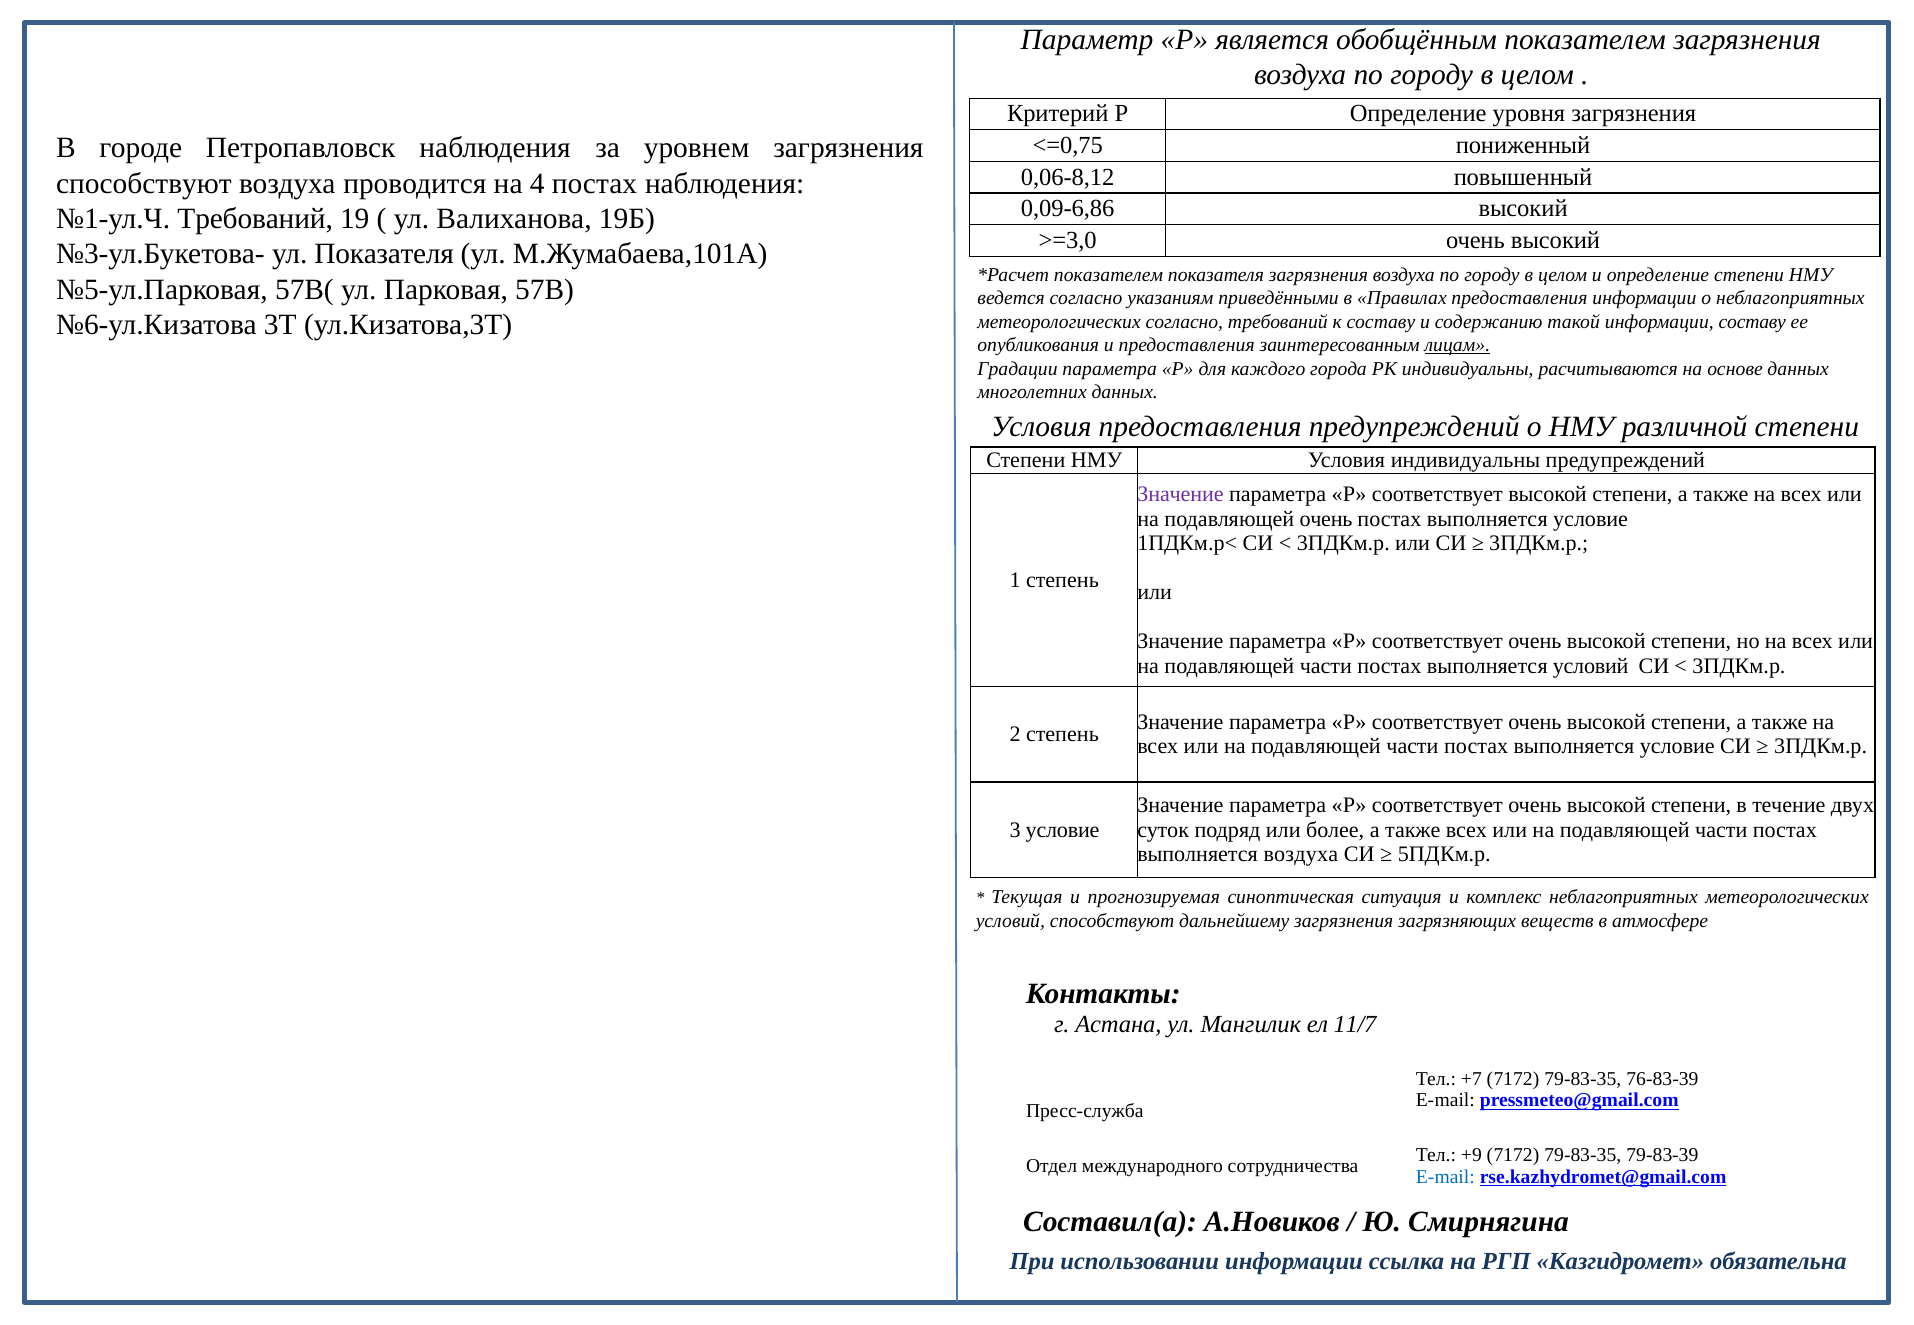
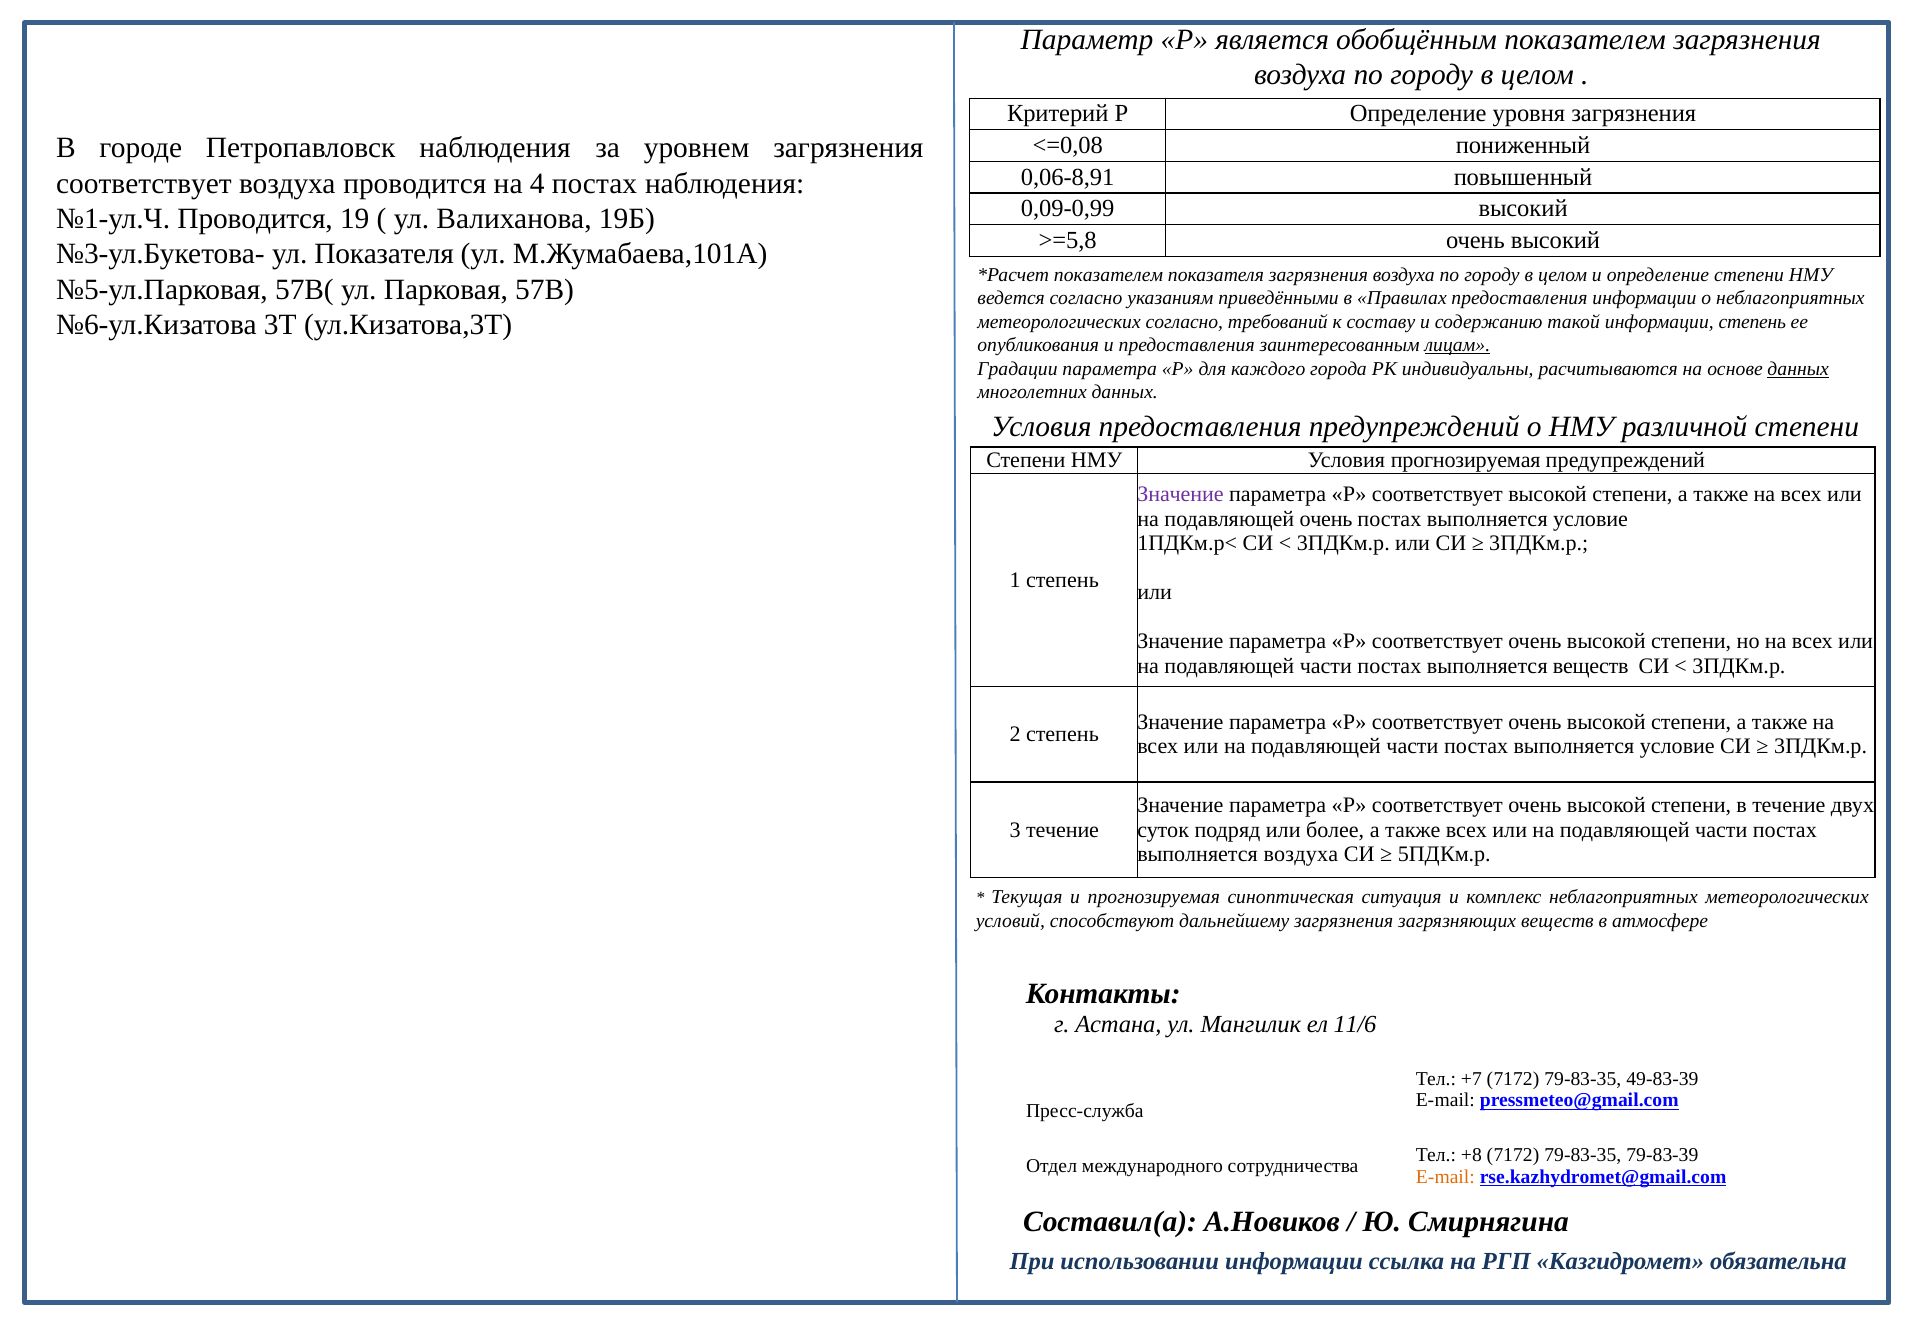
<=0,75: <=0,75 -> <=0,08 (1068, 145)
0,06-8,12: 0,06-8,12 -> 0,06-8,91 (1068, 177)
способствуют: способствуют -> соответствует (144, 184)
0,09-6,86: 0,09-6,86 -> 0,09-0,99 (1068, 209)
№1-ул.Ч Требований: Требований -> Проводится (255, 219)
>=3,0: >=3,0 -> >=5,8 (1068, 240)
информации составу: составу -> степень (1752, 322)
данных underline: none -> present (1798, 369)
Условия индивидуальны: индивидуальны -> прогнозируемая (1466, 461)
выполняется условий: условий -> веществ (1591, 666)
3 условие: условие -> течение (1063, 830)
11/7: 11/7 -> 11/6 (1355, 1024)
76-83-39: 76-83-39 -> 49-83-39 (1662, 1079)
+9: +9 -> +8 (1471, 1155)
E-mail colour: blue -> orange (1445, 1177)
